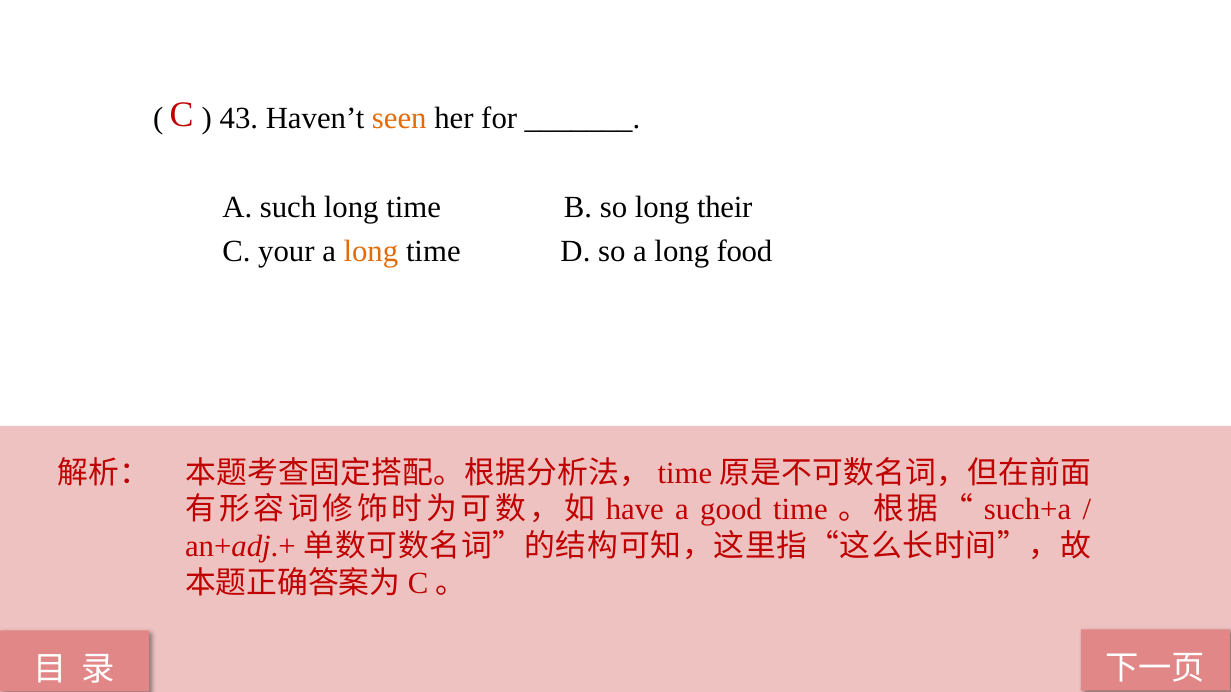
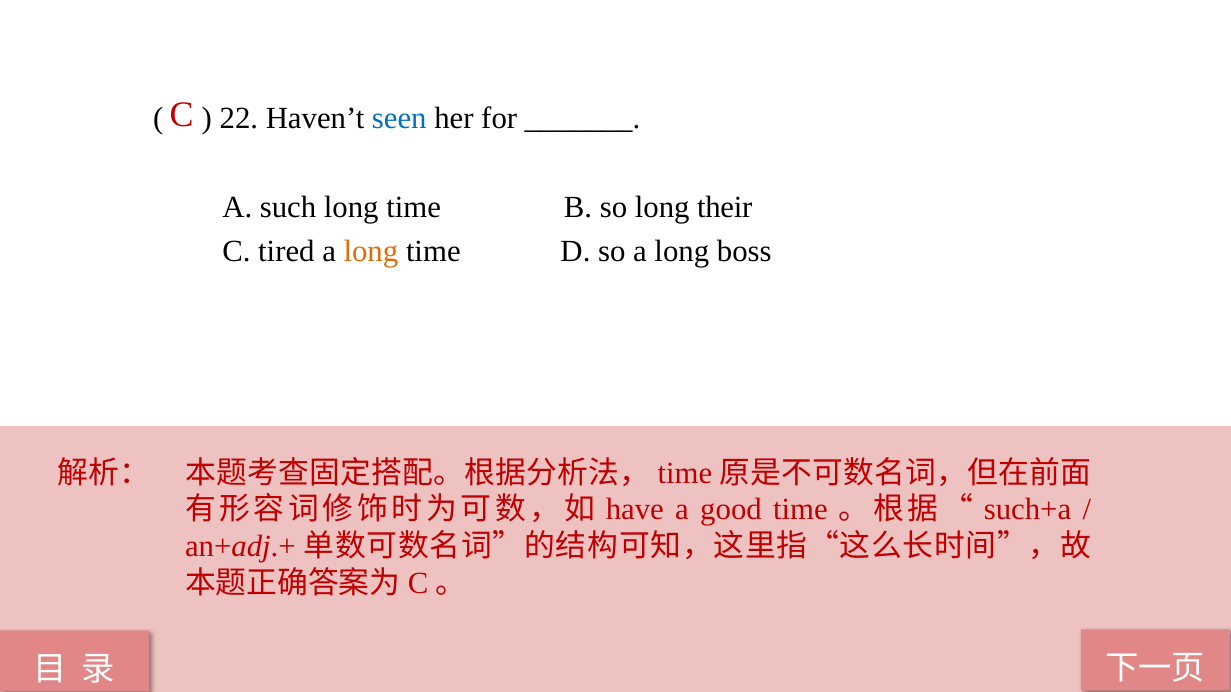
43: 43 -> 22 (239, 118)
seen colour: orange -> blue (399, 118)
your: your -> tired (286, 251)
food: food -> boss (744, 251)
